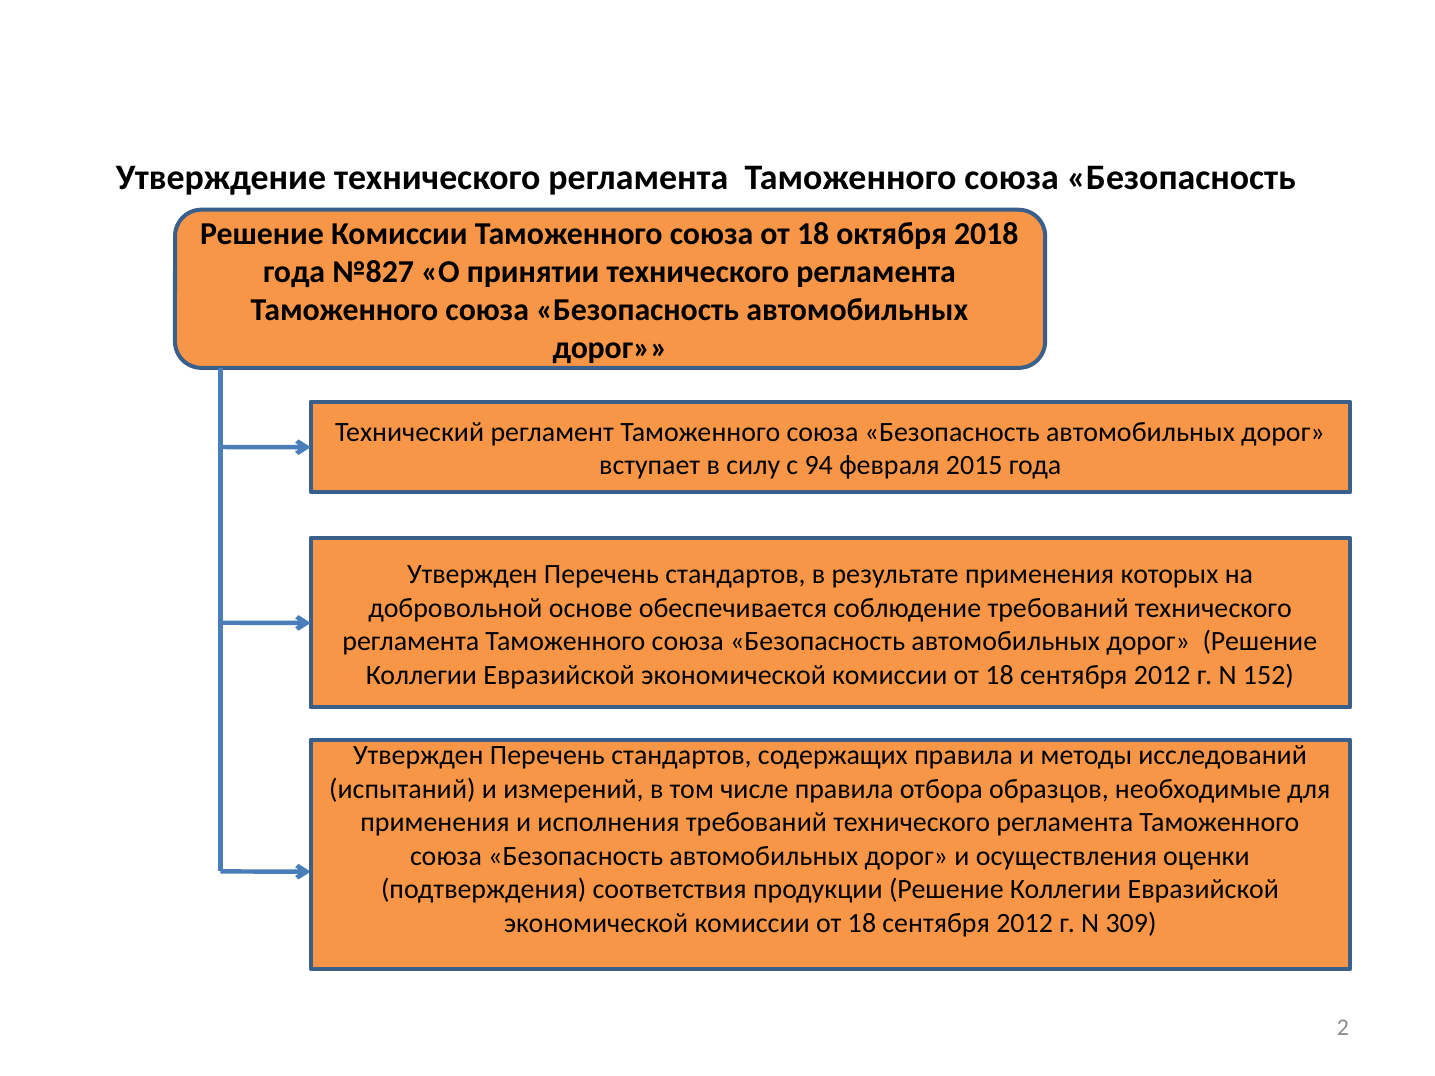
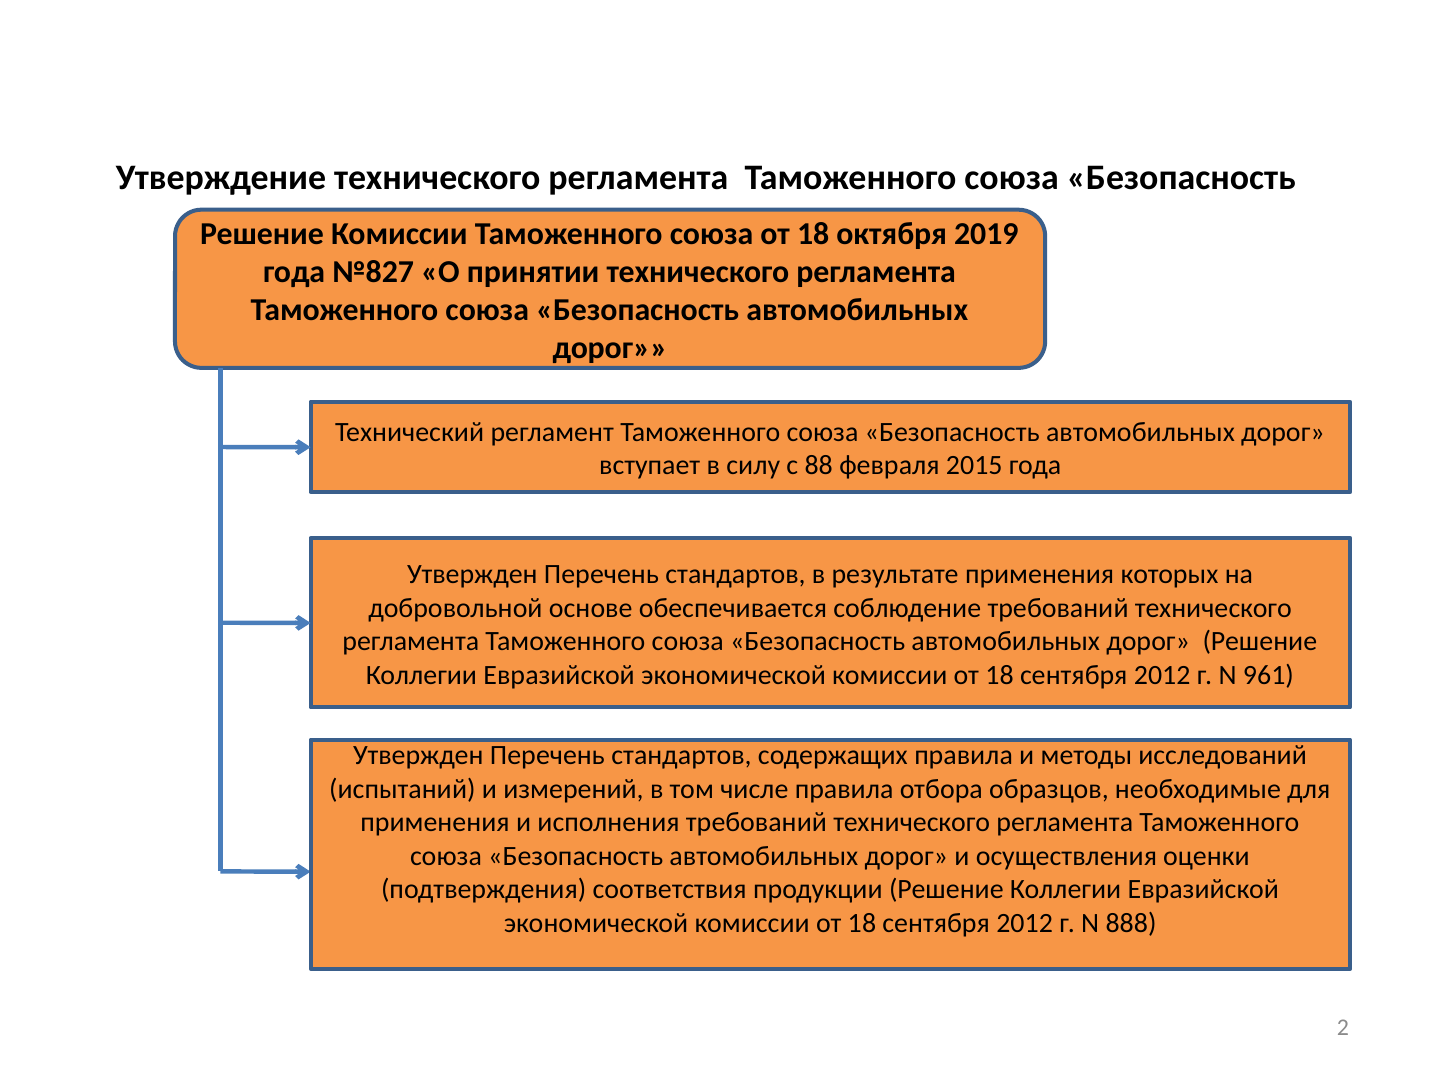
2018: 2018 -> 2019 (986, 234)
94: 94 -> 88 (819, 466)
152: 152 -> 961 (1268, 675)
309: 309 -> 888 (1131, 923)
